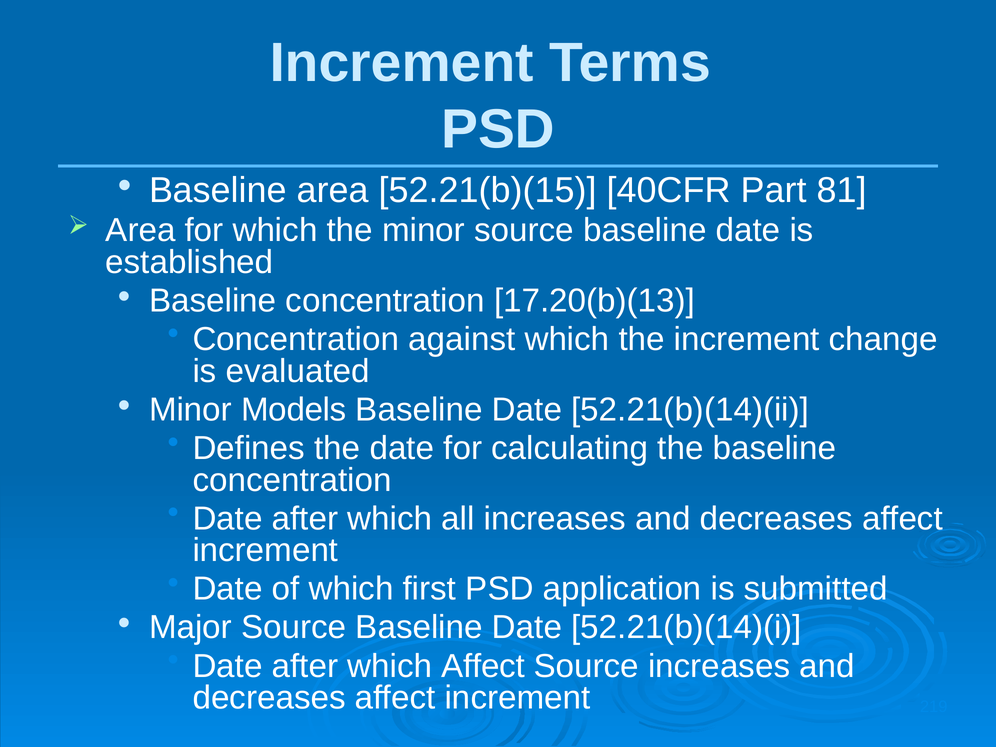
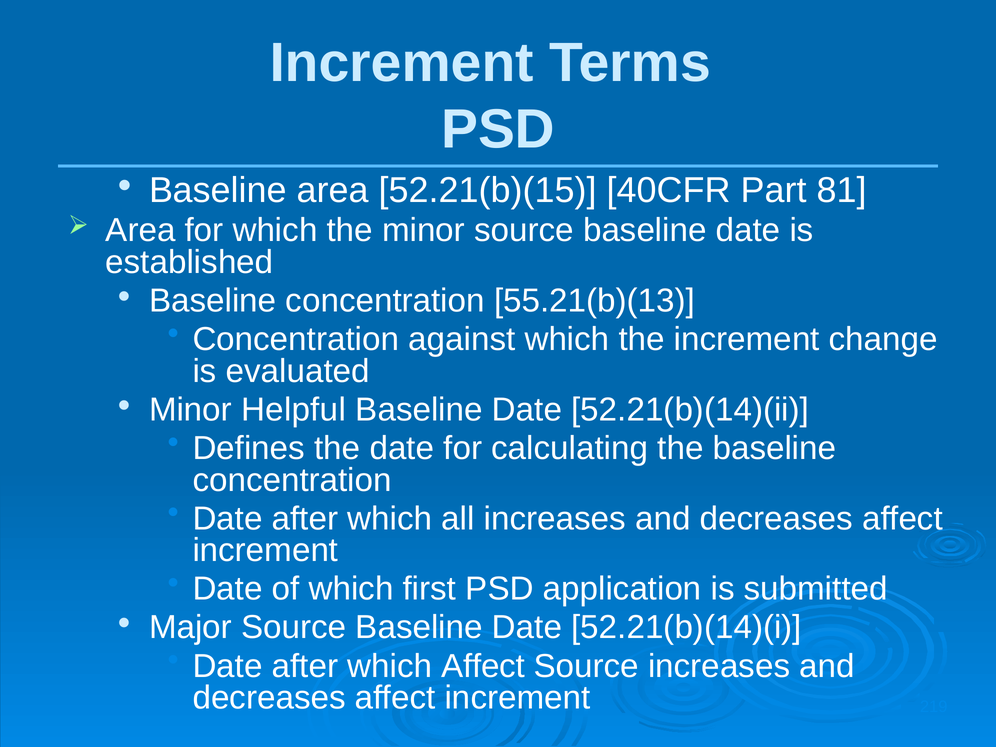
17.20(b)(13: 17.20(b)(13 -> 55.21(b)(13 (595, 301)
Models: Models -> Helpful (294, 410)
